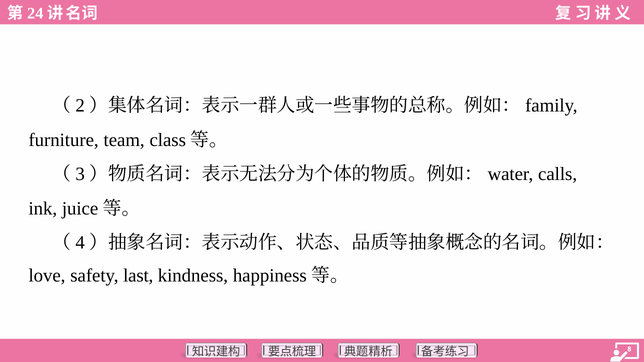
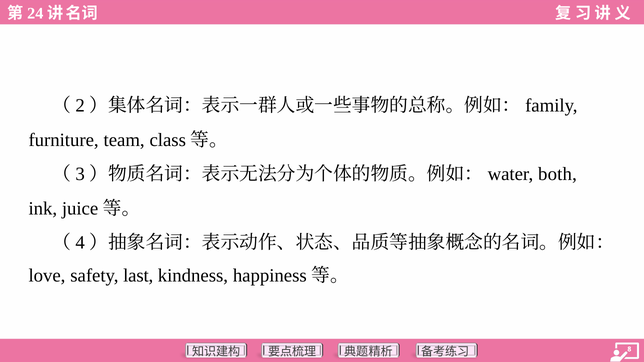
calls: calls -> both (557, 174)
